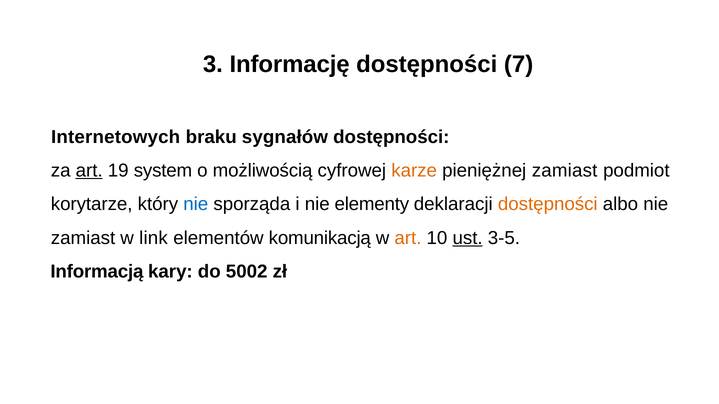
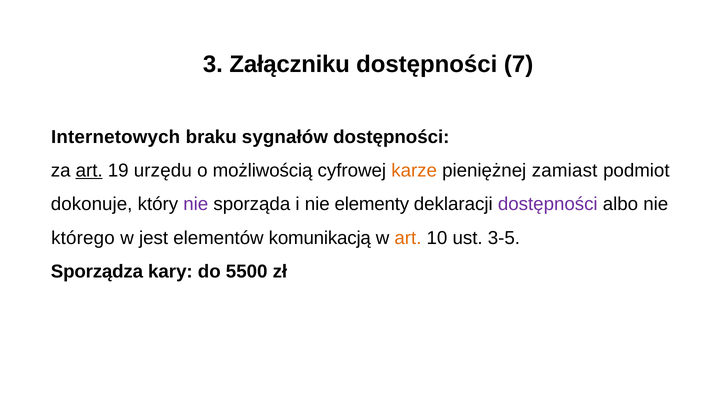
Informację: Informację -> Załączniku (290, 64)
system: system -> urzędu (163, 171)
korytarze: korytarze -> dokonuje (92, 204)
nie colour: blue -> purple (196, 204)
dostępności colour: orange -> purple (548, 204)
zamiast: zamiast -> którego (83, 238)
link: link -> jest (154, 238)
ust underline: present -> none (468, 238)
Informacją: Informacją -> Sporządza (97, 272)
5002: 5002 -> 5500 (247, 272)
